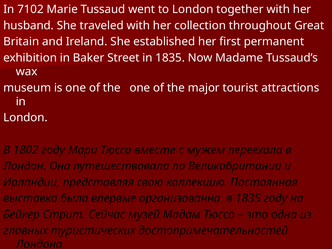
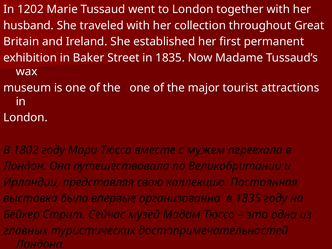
7102: 7102 -> 1202 (30, 9)
